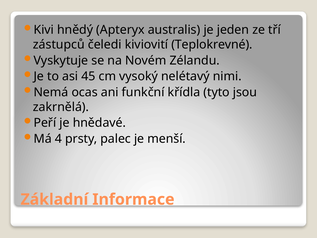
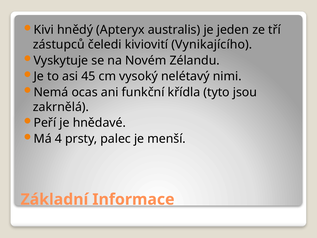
Teplokrevné: Teplokrevné -> Vynikajícího (212, 45)
